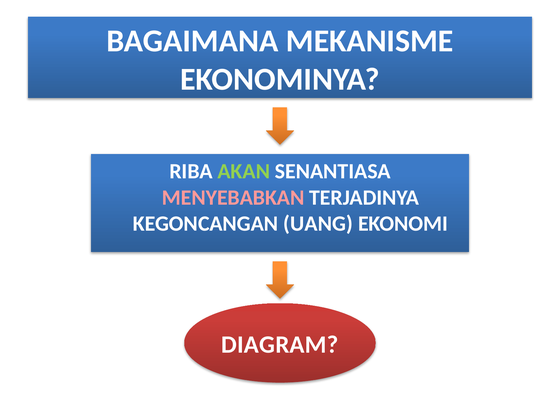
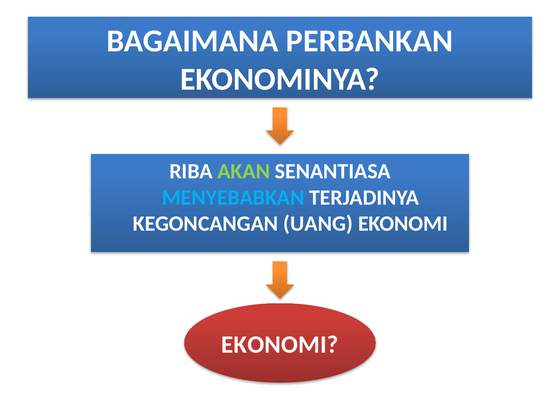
MEKANISME: MEKANISME -> PERBANKAN (370, 41)
MENYEBABKAN colour: pink -> light blue (233, 198)
DIAGRAM: DIAGRAM -> EKONOMI (280, 345)
